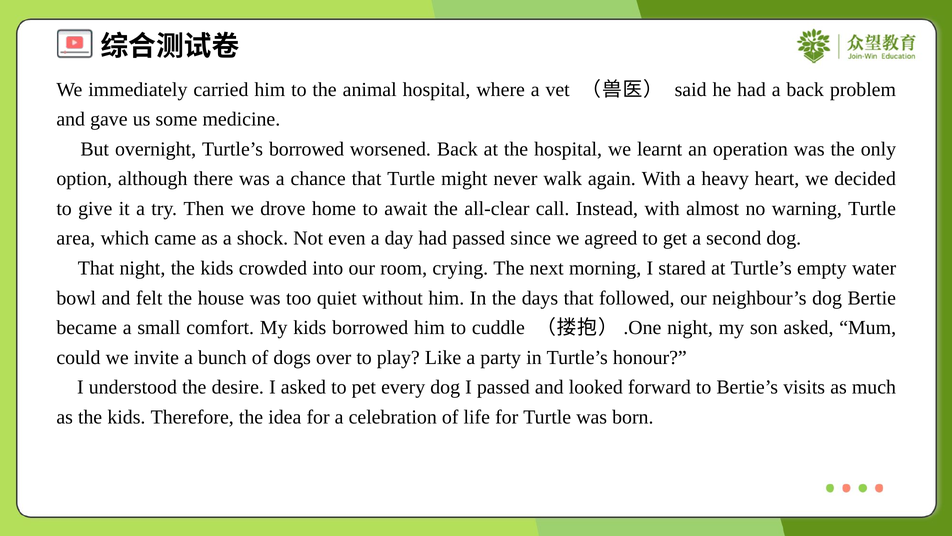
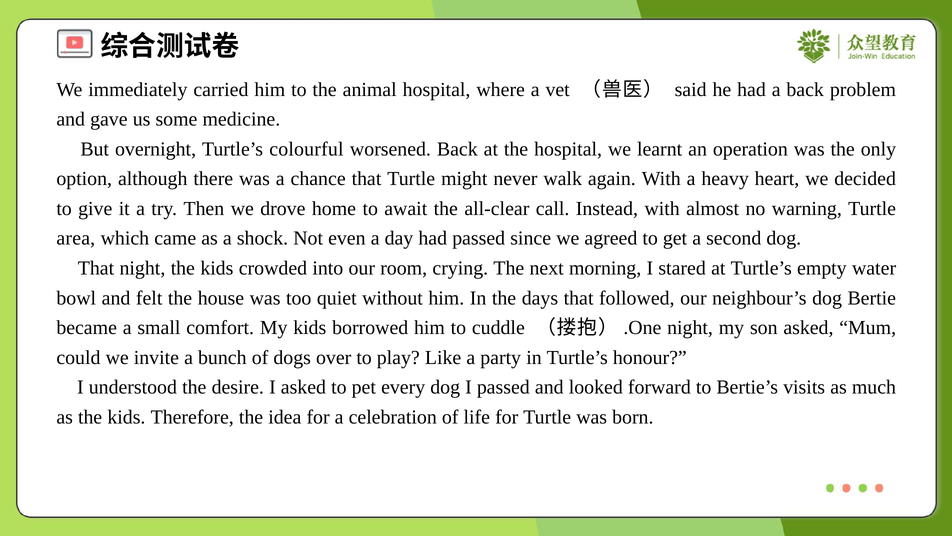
Turtle’s borrowed: borrowed -> colourful (306, 149)
